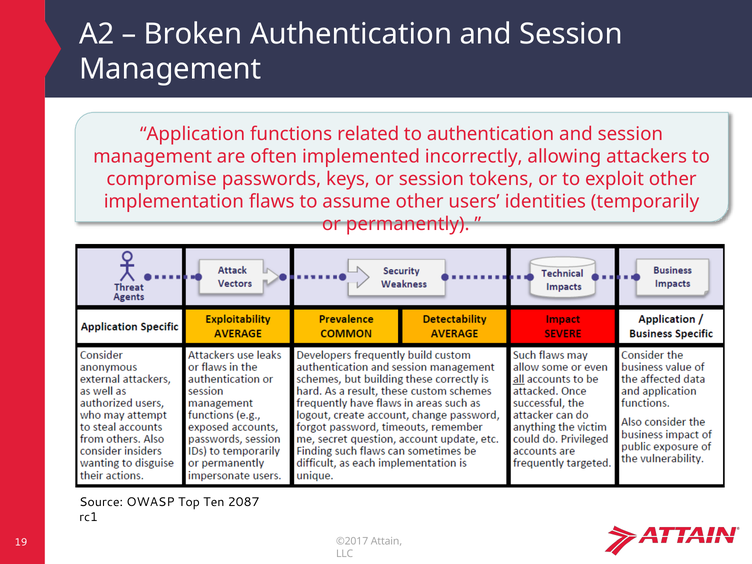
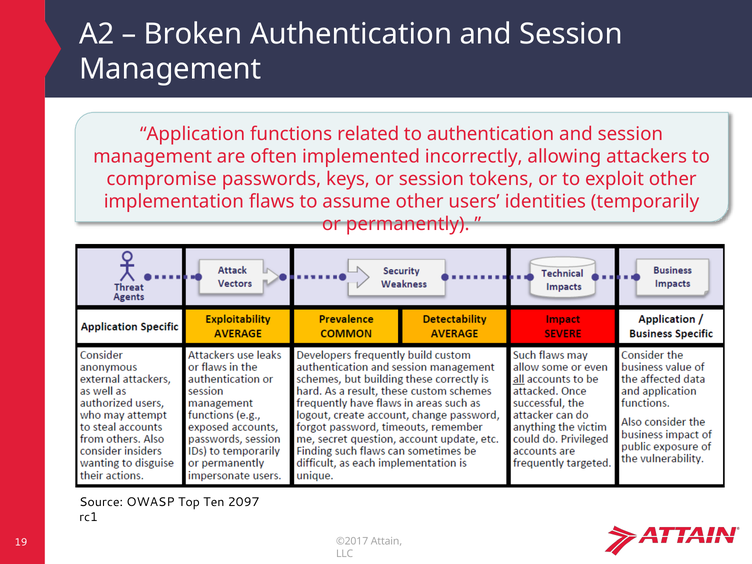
2087: 2087 -> 2097 (244, 502)
